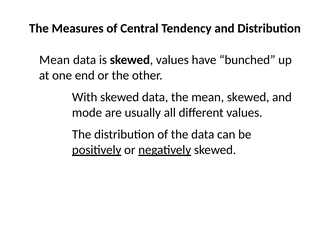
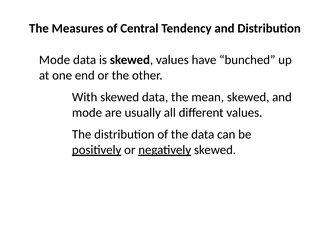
Mean: Mean -> Mode (55, 60)
